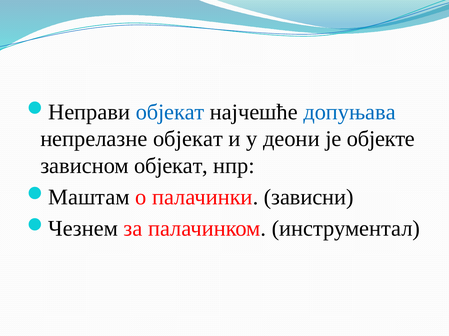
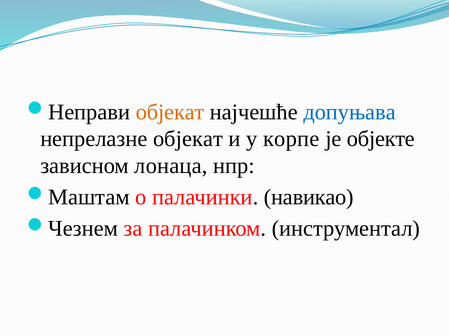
објекат colour: blue -> orange (170, 112)
деони: деони -> корпе (291, 139)
зависном објекат: објекат -> лонаца (171, 166)
зависни: зависни -> навикао (309, 198)
